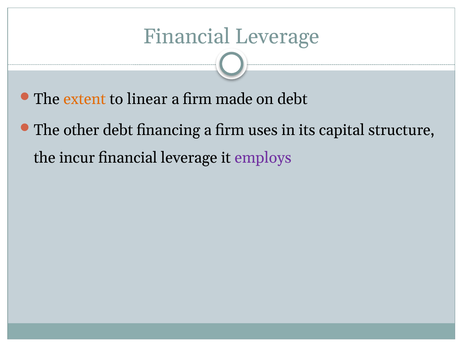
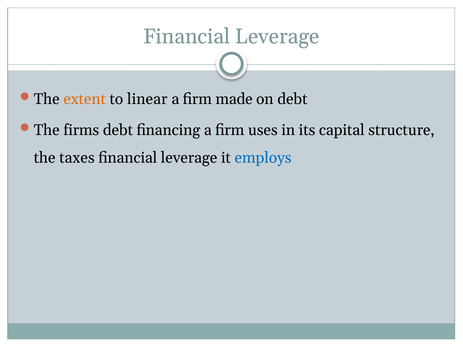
other: other -> firms (81, 130)
incur: incur -> taxes (77, 158)
employs colour: purple -> blue (263, 158)
